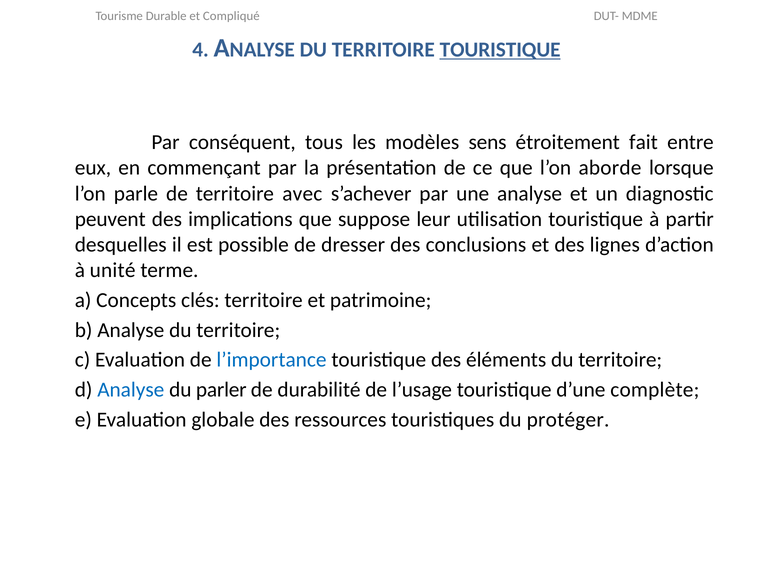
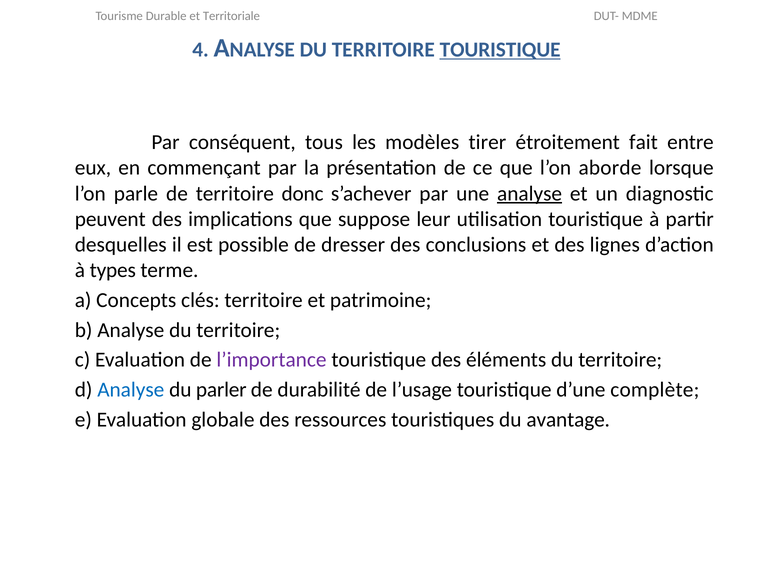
Compliqué: Compliqué -> Territoriale (231, 16)
sens: sens -> tirer (487, 142)
avec: avec -> donc (303, 194)
analyse underline: none -> present (530, 194)
unité: unité -> types (113, 270)
l’importance colour: blue -> purple (271, 360)
protéger: protéger -> avantage (568, 420)
